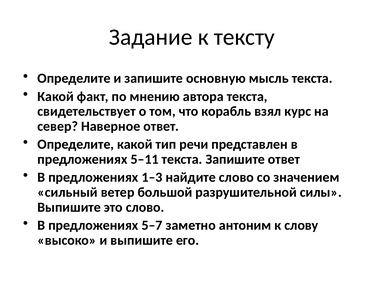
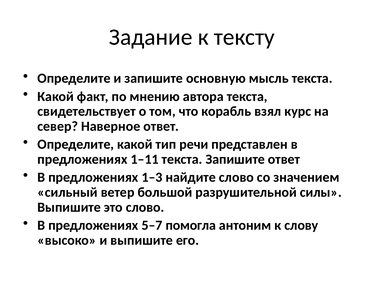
5–11: 5–11 -> 1–11 (145, 159)
заметно: заметно -> помогла (191, 225)
